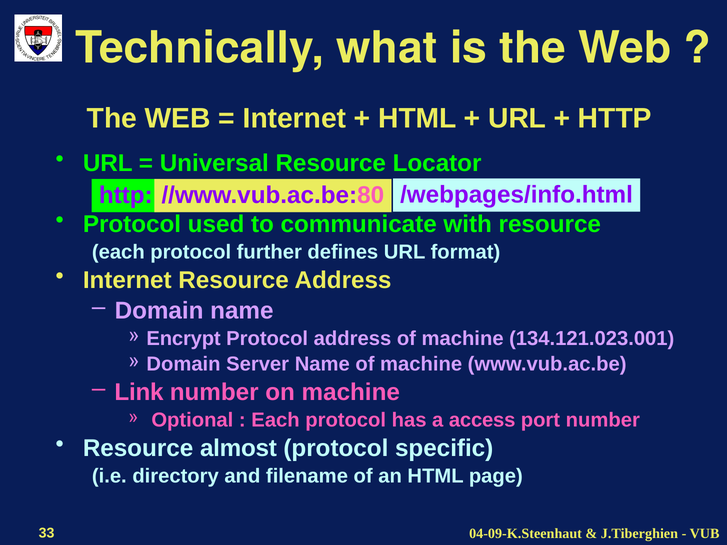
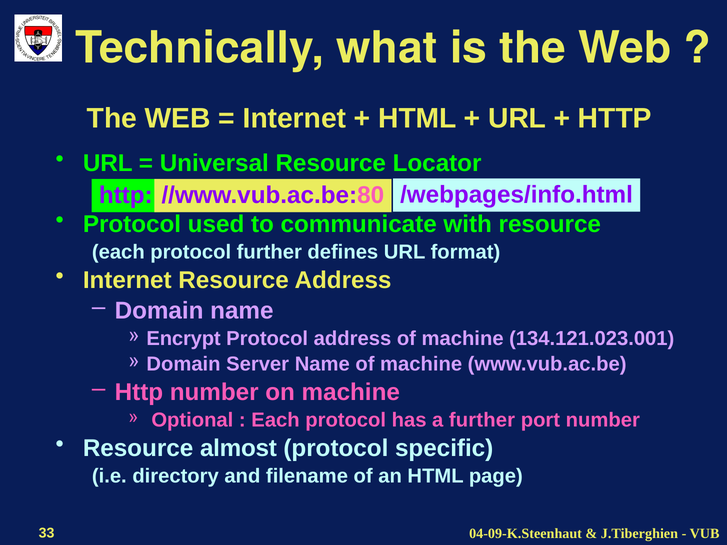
Link: Link -> Http (139, 393)
a access: access -> further (482, 420)
